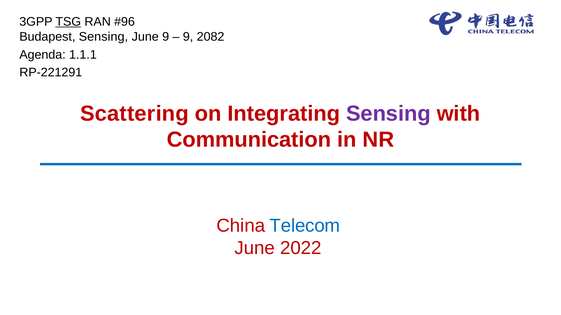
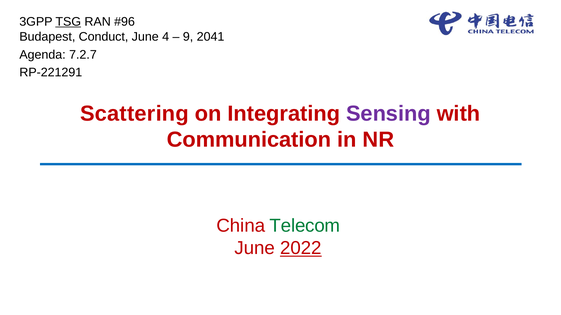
Budapest Sensing: Sensing -> Conduct (104, 37)
June 9: 9 -> 4 (166, 37)
2082: 2082 -> 2041 (211, 37)
1.1.1: 1.1.1 -> 7.2.7 (83, 55)
Telecom colour: blue -> green (305, 226)
2022 underline: none -> present (301, 249)
